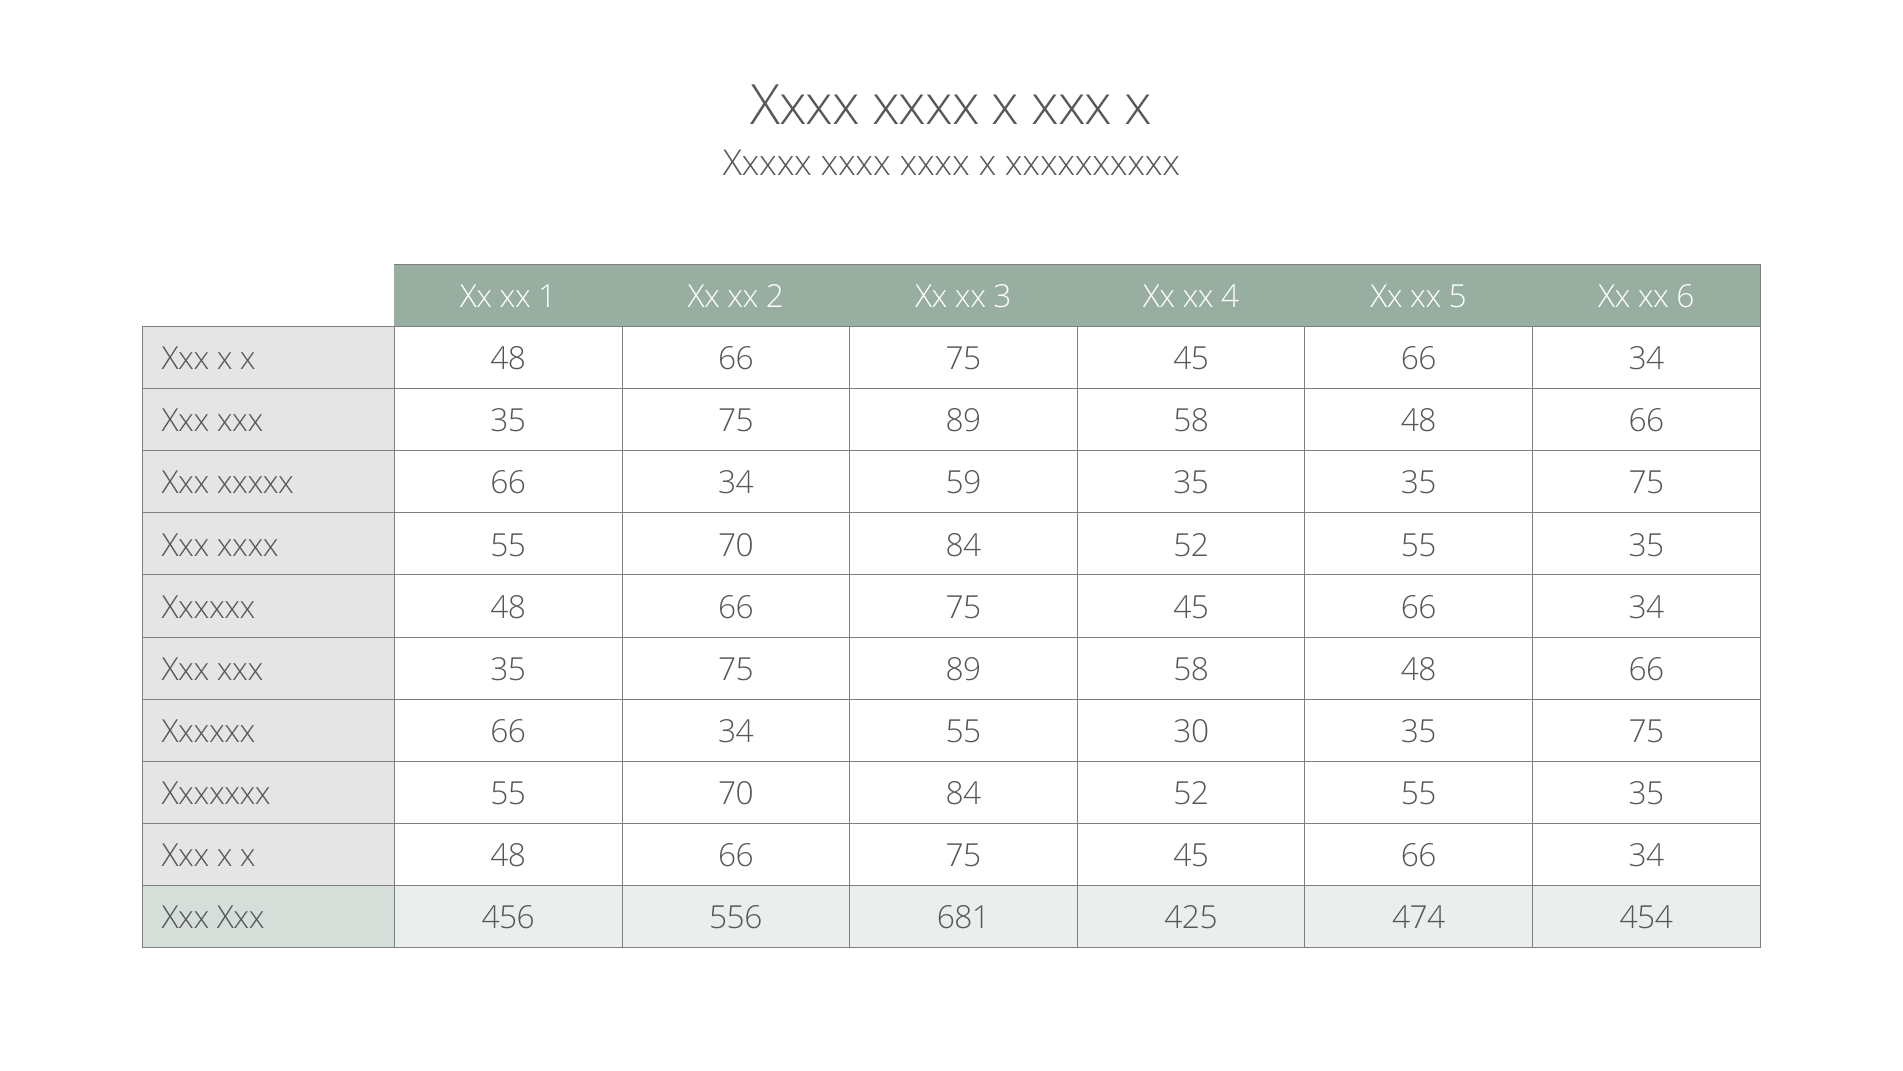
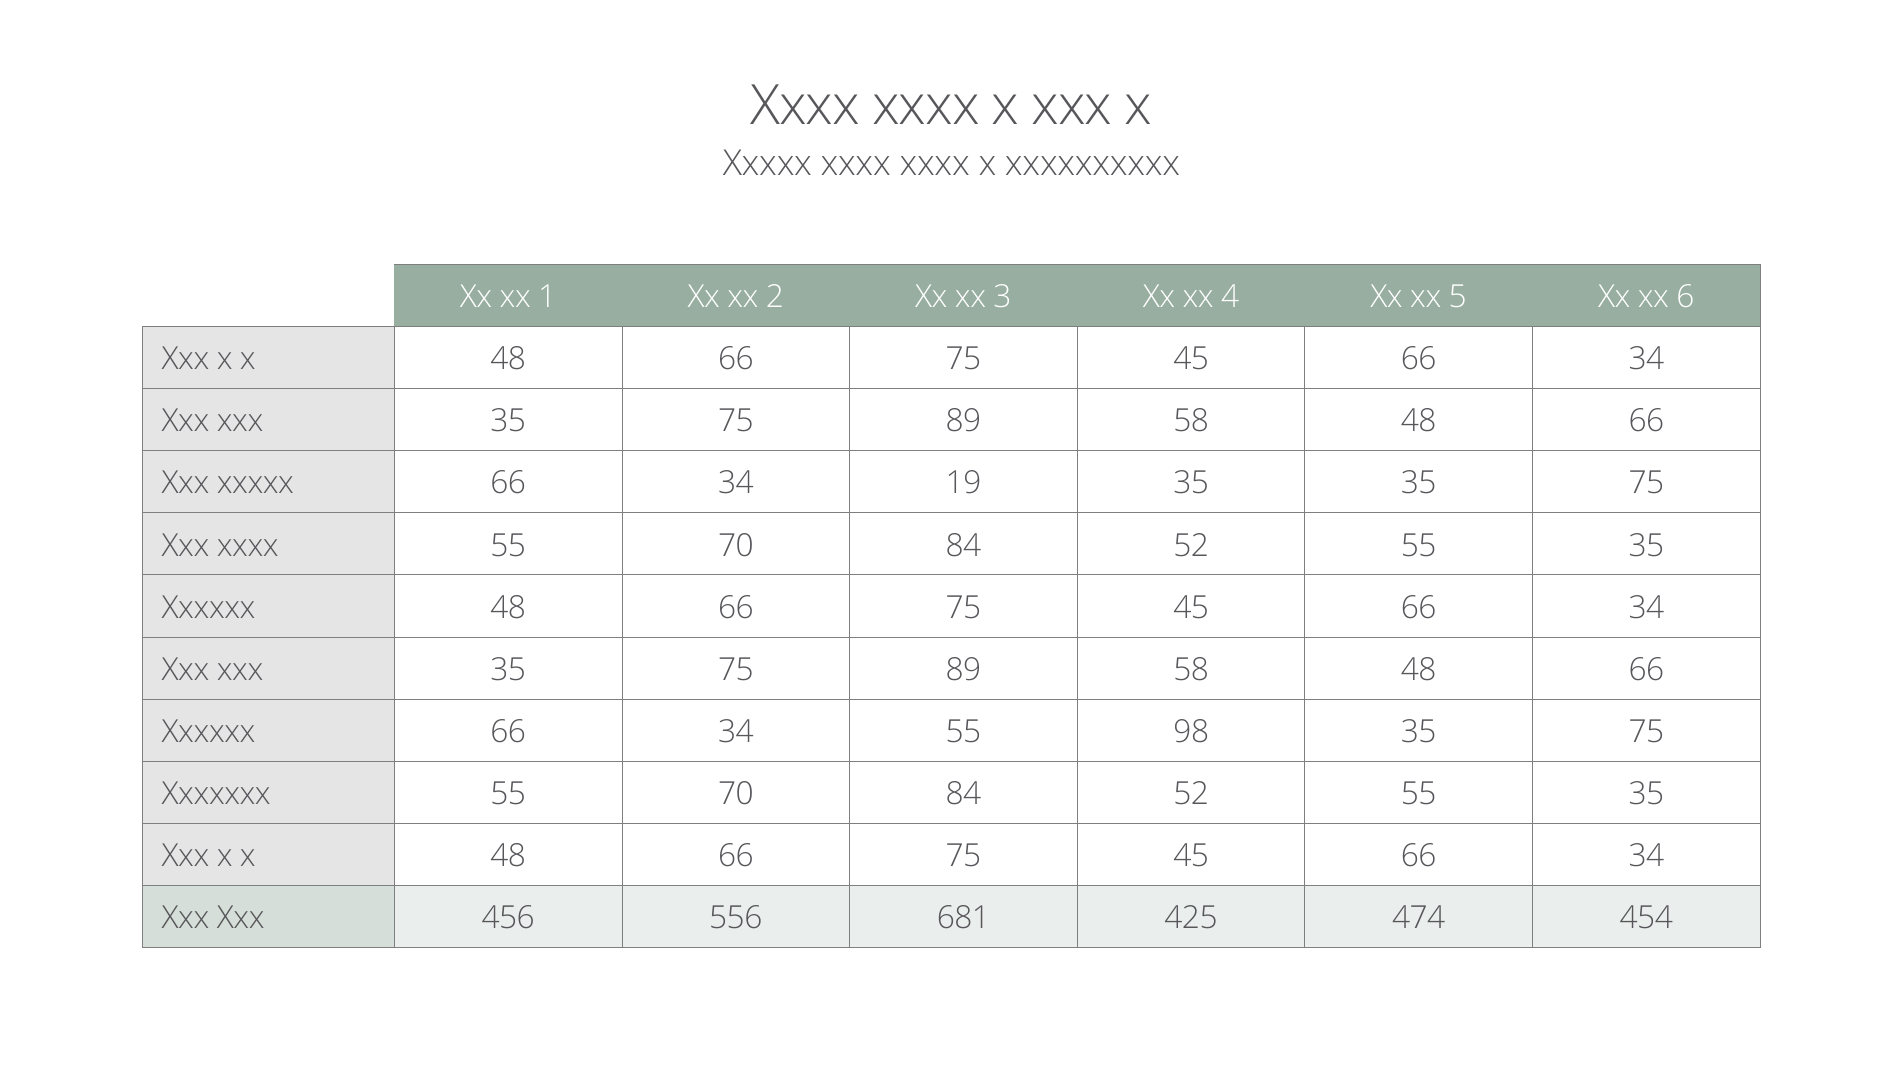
59: 59 -> 19 (964, 483)
30: 30 -> 98 (1191, 732)
